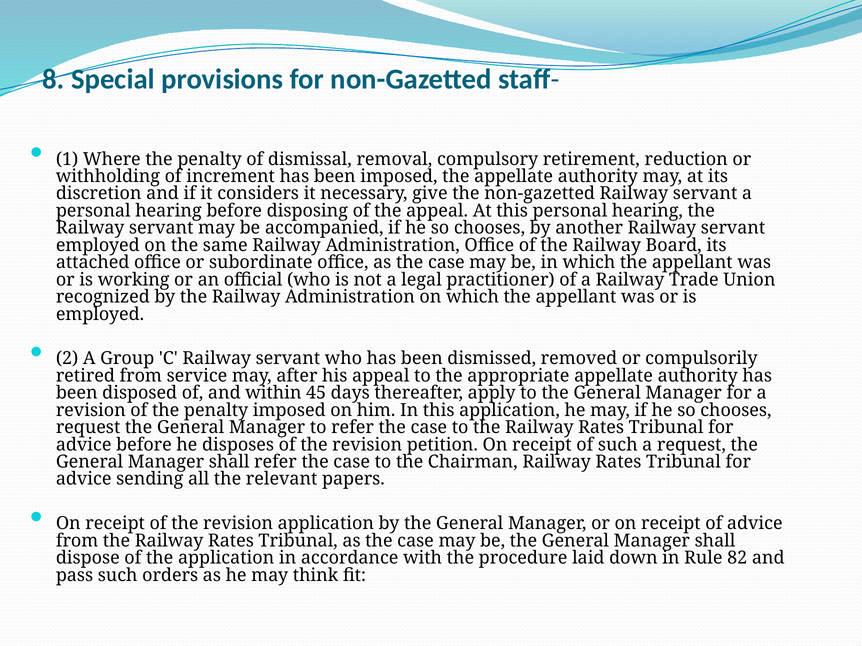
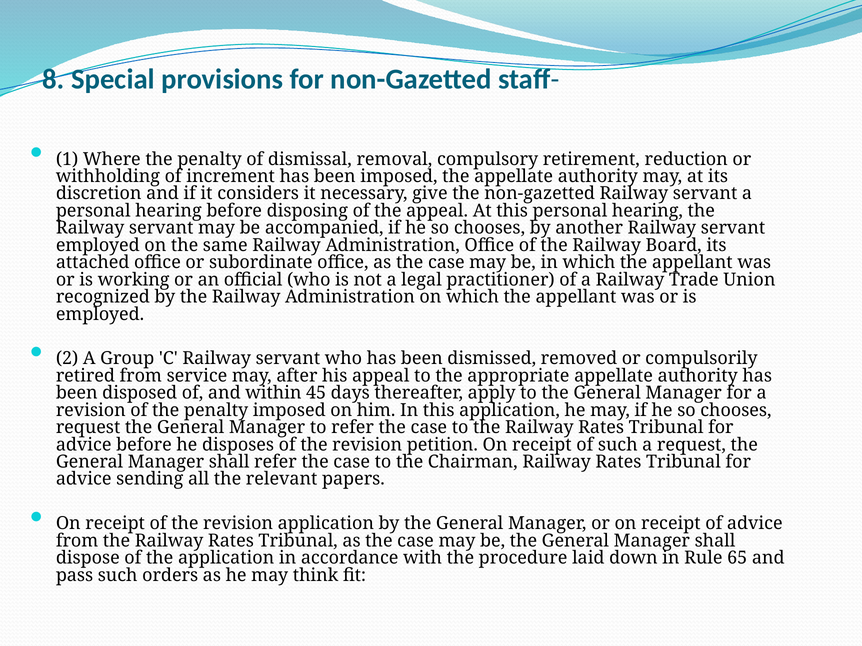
82: 82 -> 65 (737, 558)
